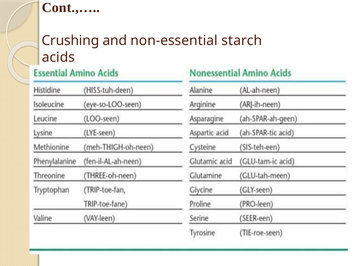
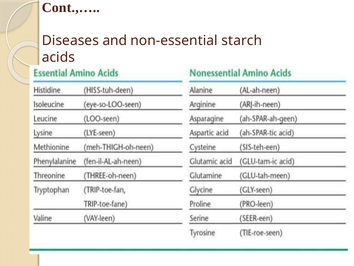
Crushing: Crushing -> Diseases (70, 41)
